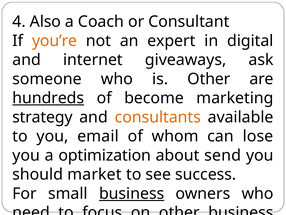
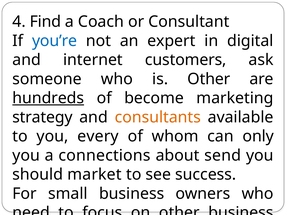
Also: Also -> Find (45, 22)
you’re colour: orange -> blue (55, 41)
giveaways: giveaways -> customers (186, 60)
email: email -> every (98, 136)
lose: lose -> only (258, 136)
optimization: optimization -> connections (105, 155)
business underline: present -> none (132, 193)
